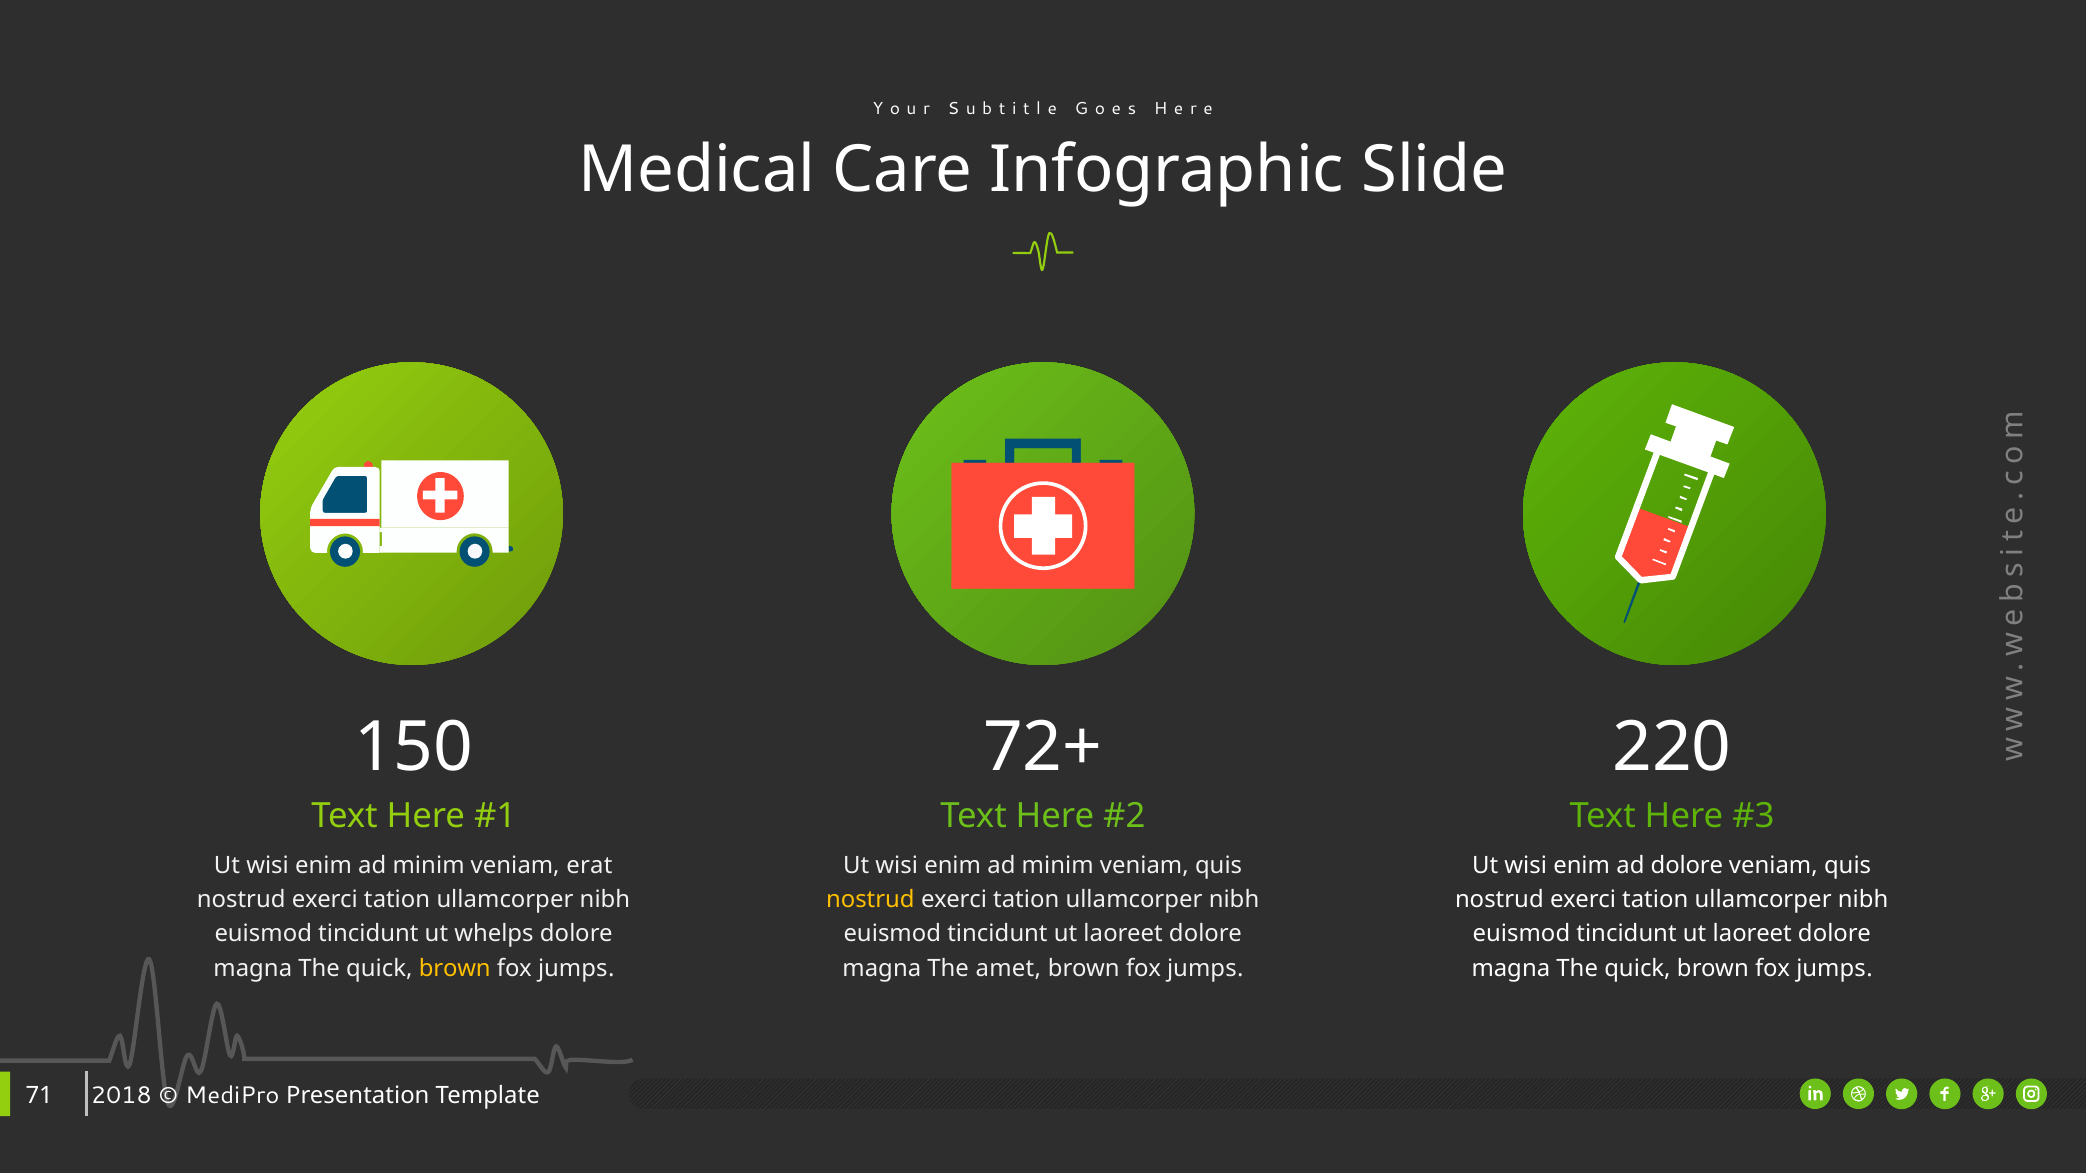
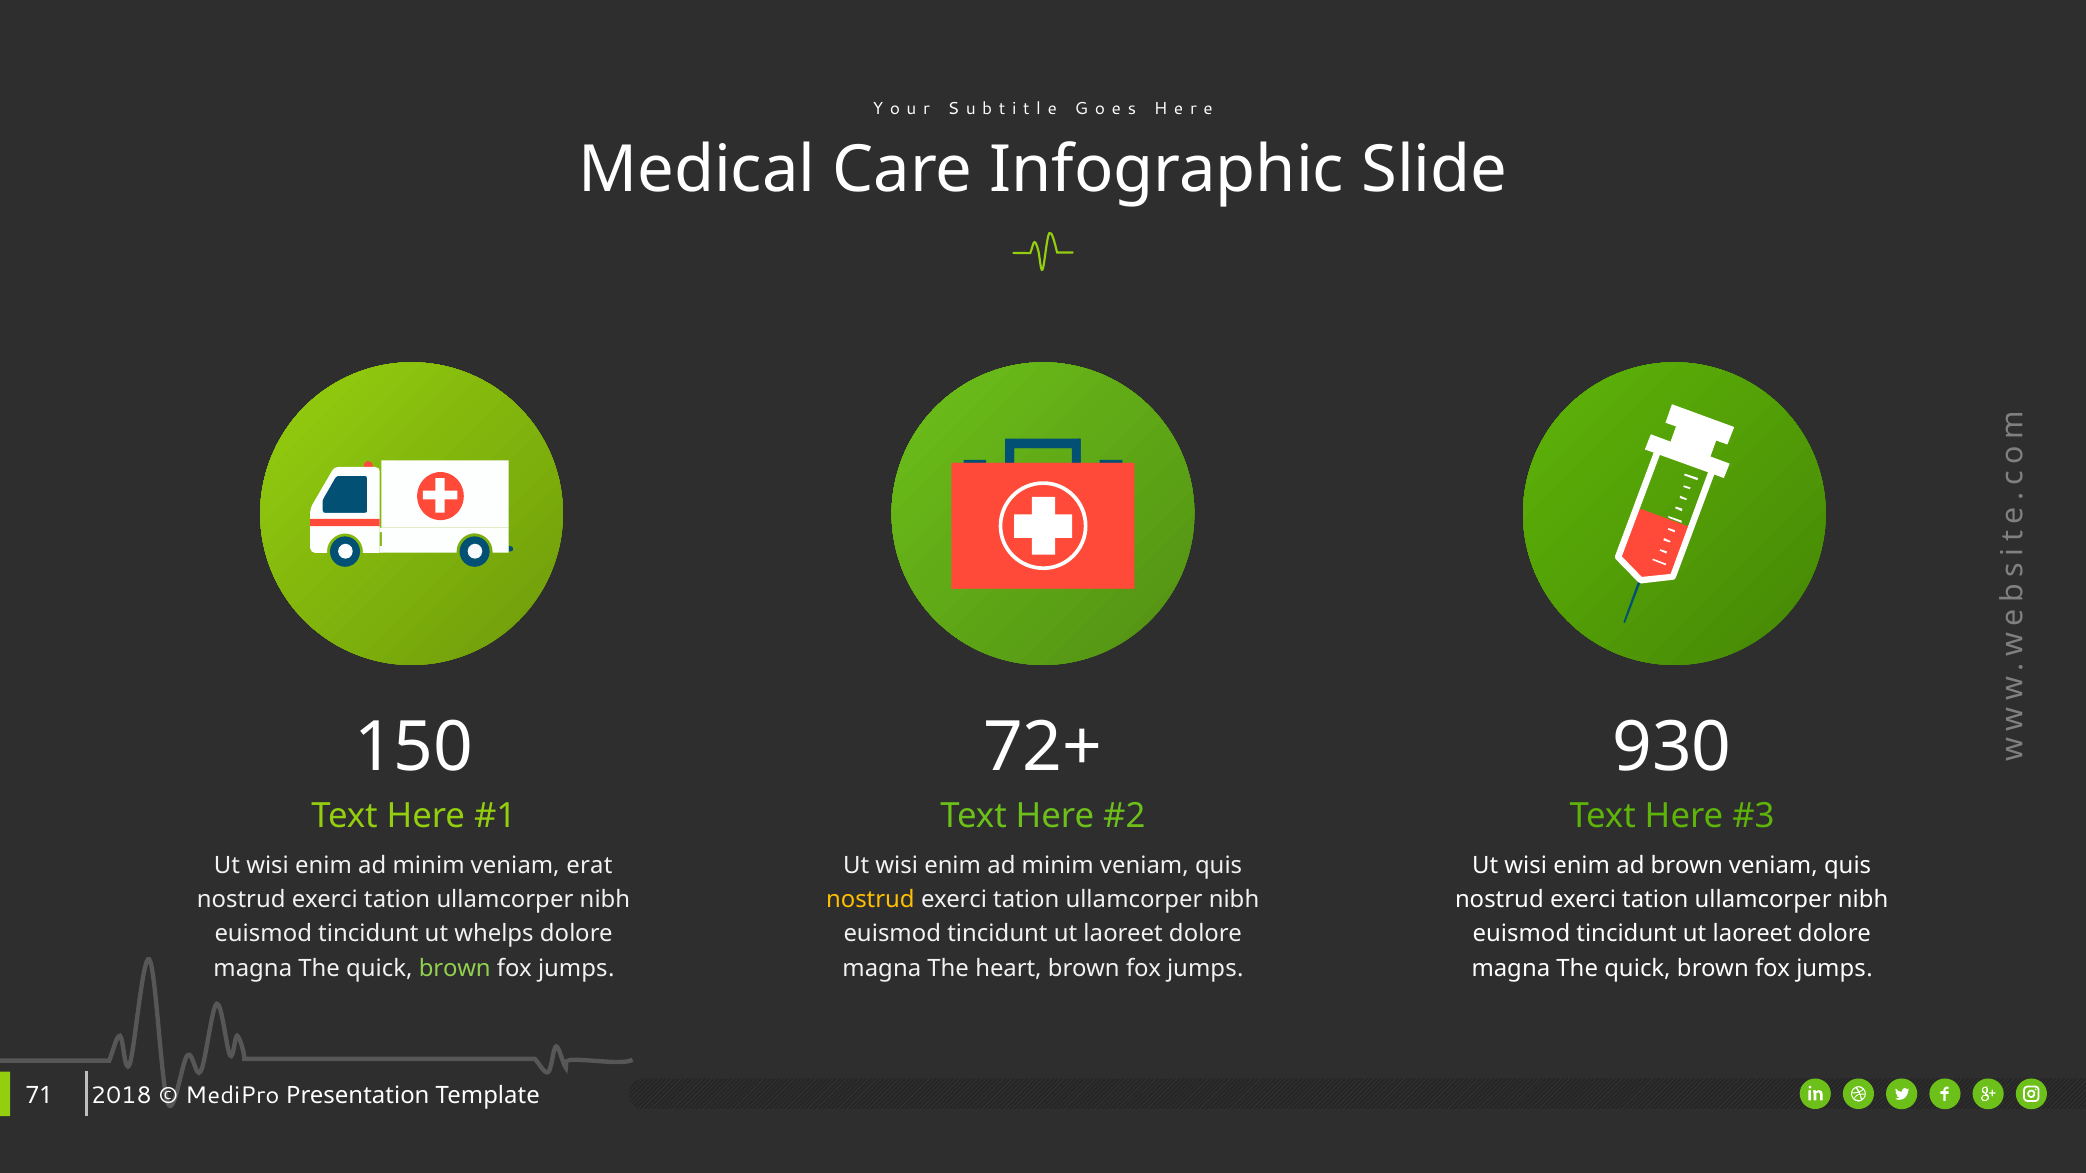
220: 220 -> 930 (1672, 748)
ad dolore: dolore -> brown (1687, 865)
brown colour: yellow -> light green (455, 969)
amet: amet -> heart (1008, 969)
